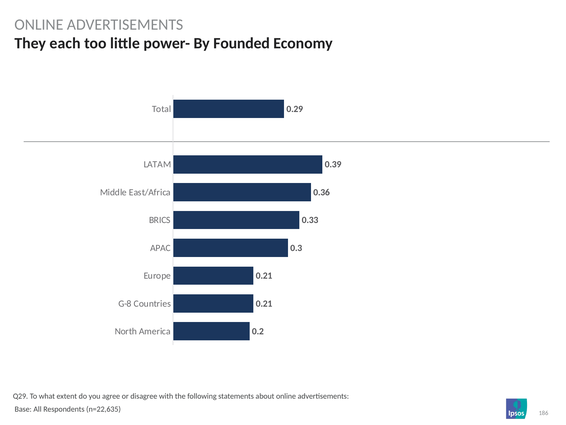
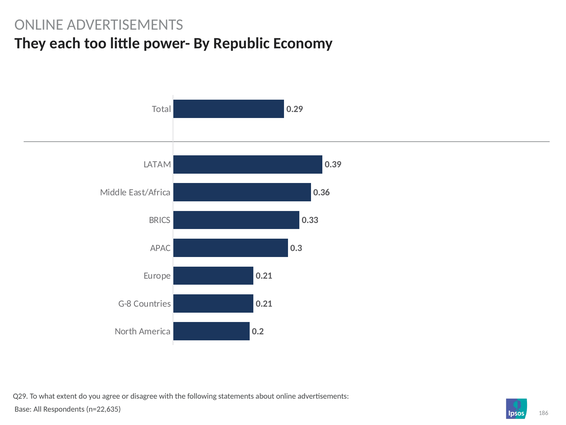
Founded: Founded -> Republic (241, 43)
